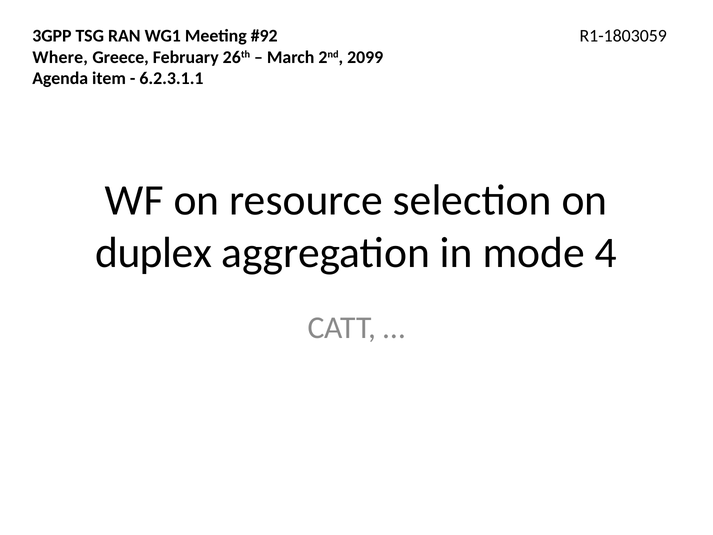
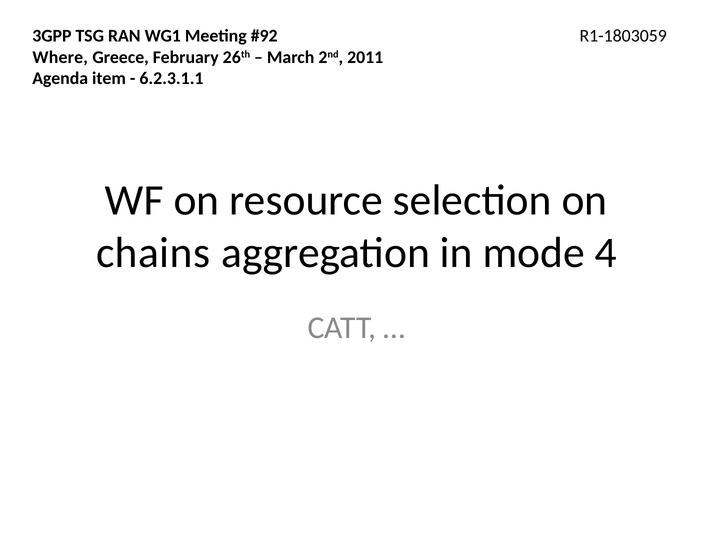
2099: 2099 -> 2011 (365, 57)
duplex: duplex -> chains (153, 253)
